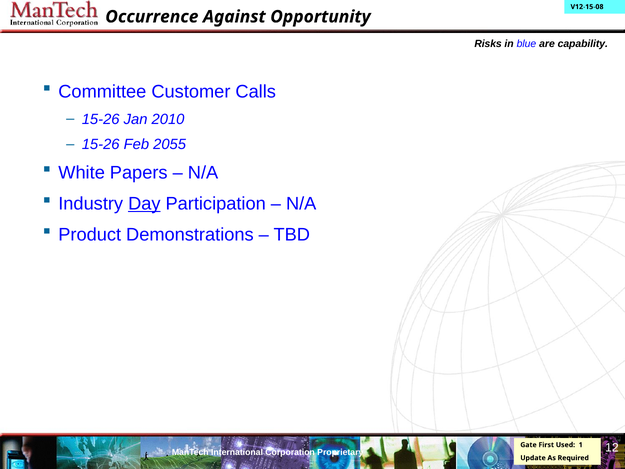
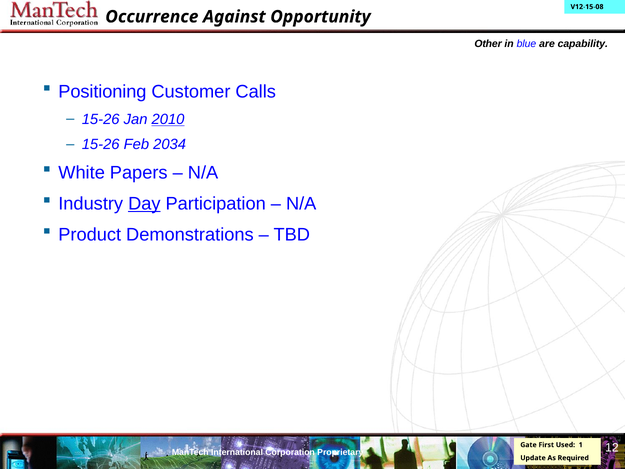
Risks: Risks -> Other (488, 44)
Committee: Committee -> Positioning (102, 92)
2010 underline: none -> present (168, 119)
2055: 2055 -> 2034 (170, 144)
